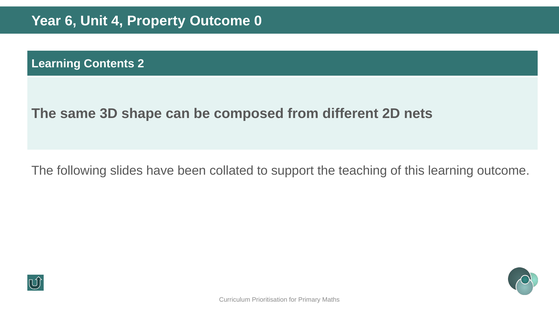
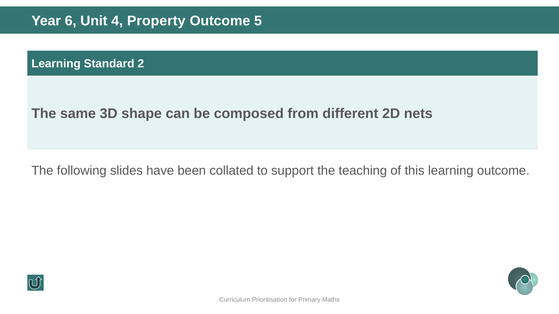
0: 0 -> 5 (258, 21)
Contents: Contents -> Standard (109, 64)
